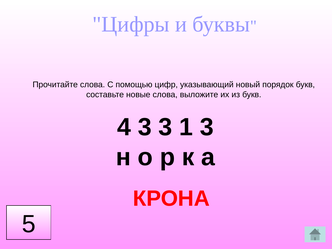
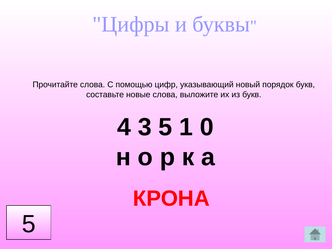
3 3: 3 -> 5 (165, 127)
1 3: 3 -> 0 (207, 127)
